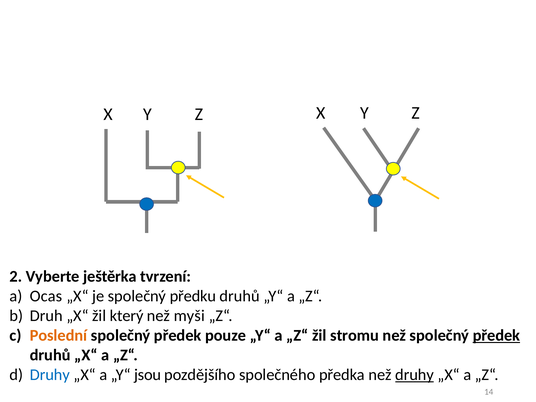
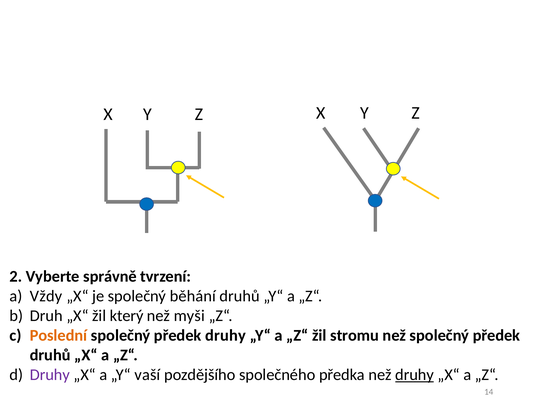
ještěrka: ještěrka -> správně (110, 277)
Ocas: Ocas -> Vždy (46, 296)
předku: předku -> běhání (193, 296)
předek pouze: pouze -> druhy (226, 336)
předek underline: present -> none (496, 336)
Druhy colour: blue -> purple (50, 375)
jsou: jsou -> vaší (147, 375)
